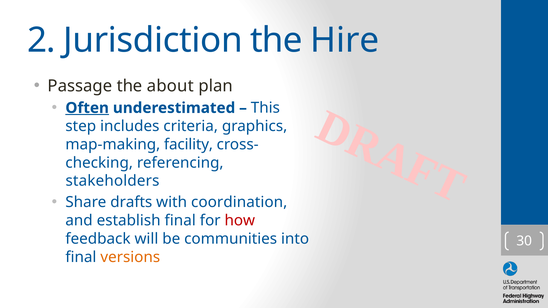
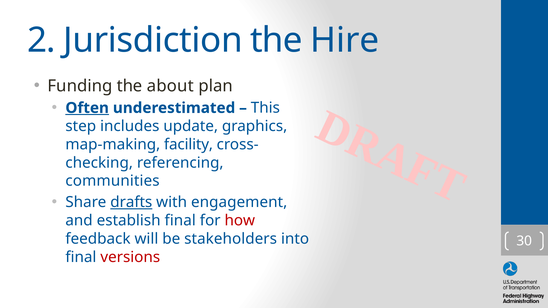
Passage: Passage -> Funding (80, 86)
criteria: criteria -> update (191, 126)
stakeholders: stakeholders -> communities (112, 181)
drafts underline: none -> present (131, 202)
coordination: coordination -> engagement (239, 202)
communities: communities -> stakeholders (231, 239)
versions colour: orange -> red (130, 257)
